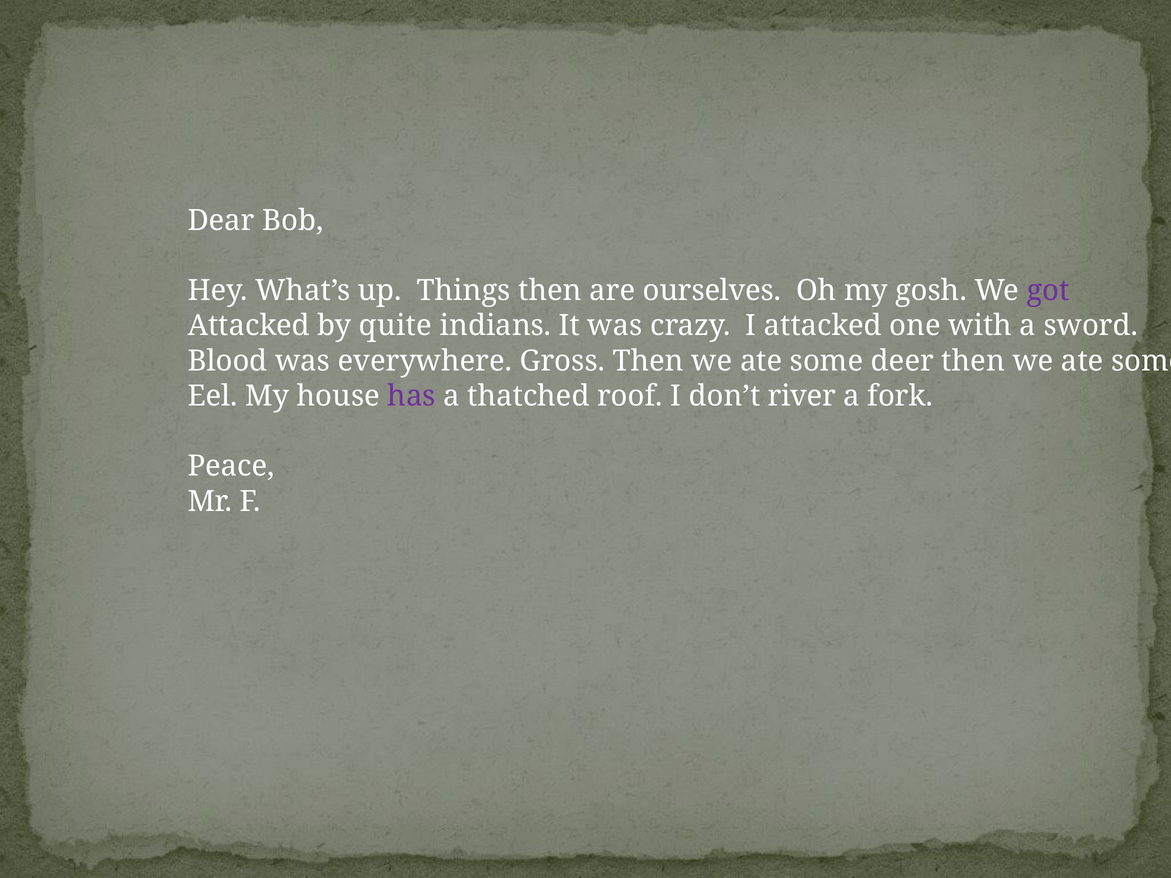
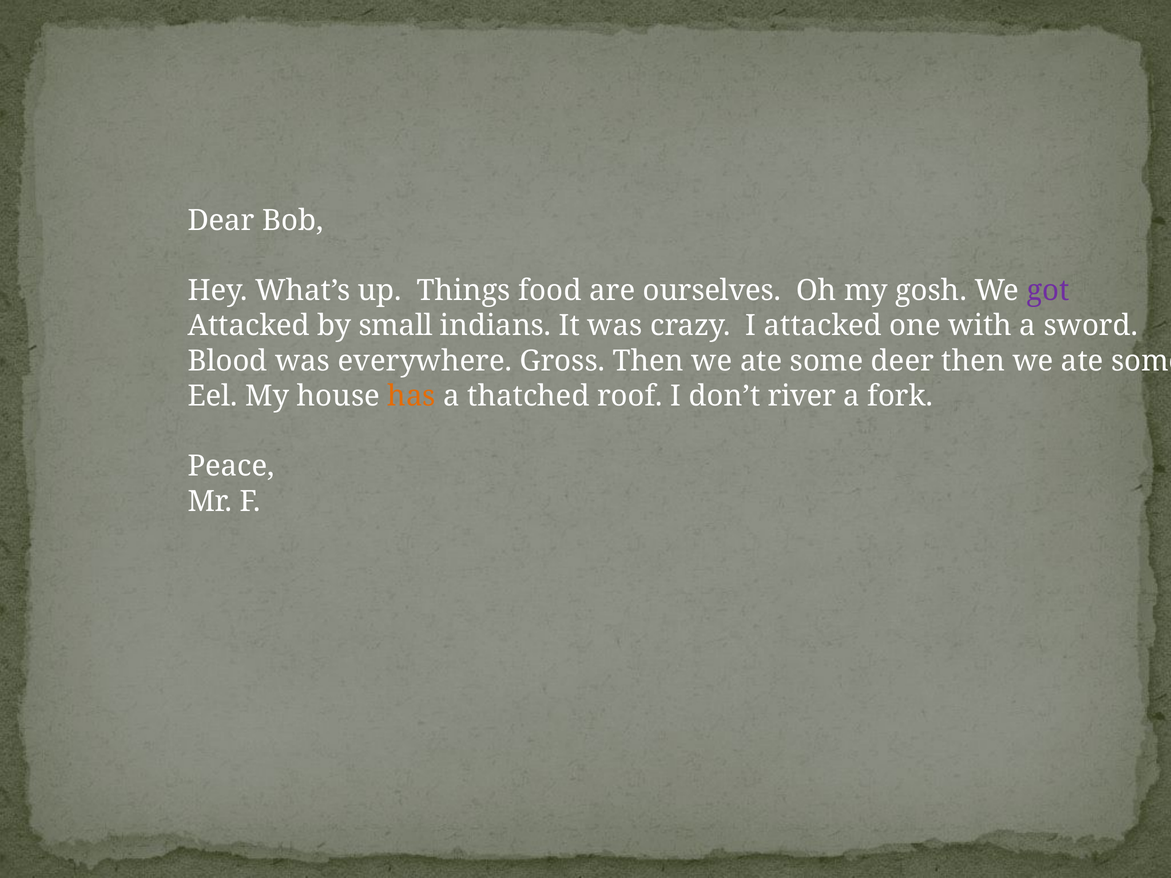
Things then: then -> food (550, 291)
quite: quite -> small (396, 326)
has colour: purple -> orange (412, 396)
